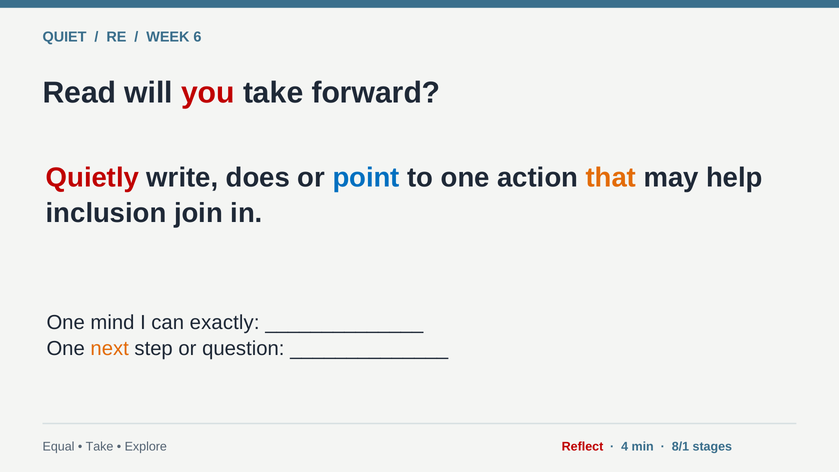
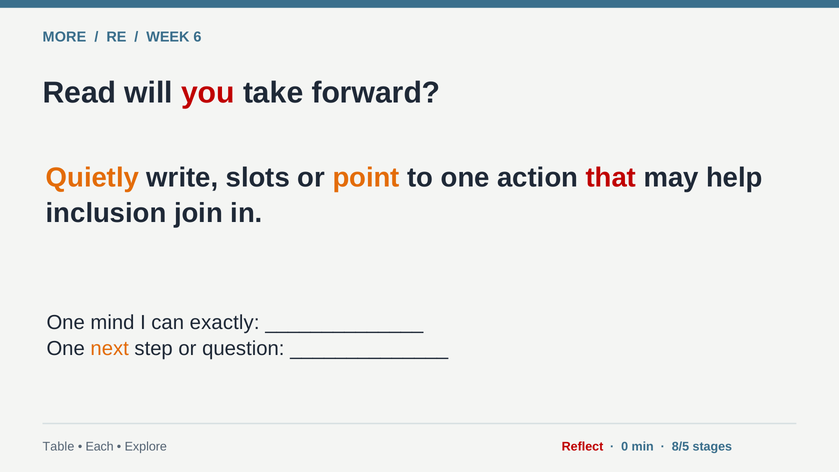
QUIET: QUIET -> MORE (64, 37)
Quietly colour: red -> orange (92, 178)
does: does -> slots (258, 178)
point colour: blue -> orange (366, 178)
that colour: orange -> red (611, 178)
Equal: Equal -> Table (58, 447)
Take: Take -> Each (100, 447)
4: 4 -> 0 (625, 447)
8/1: 8/1 -> 8/5 (680, 447)
